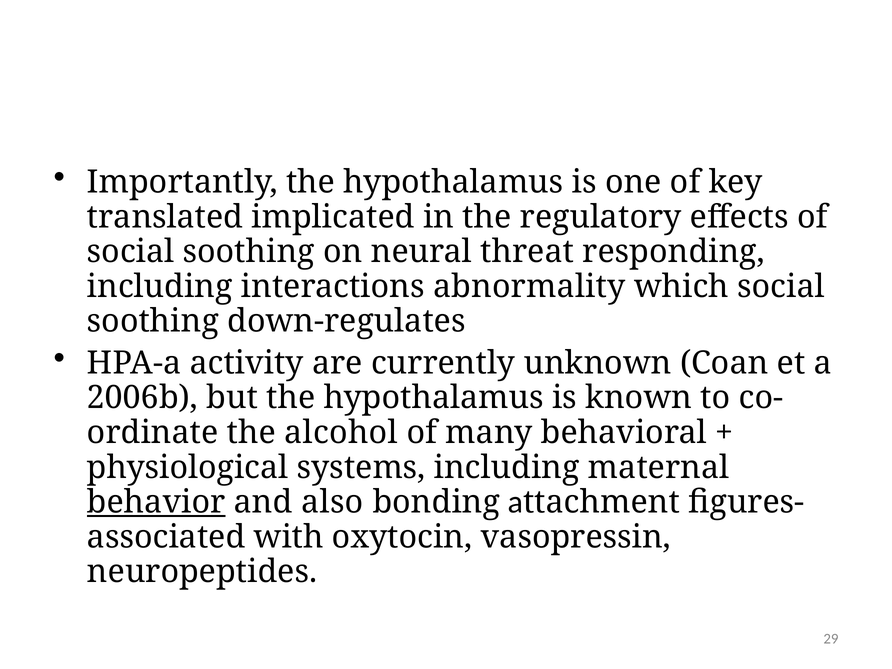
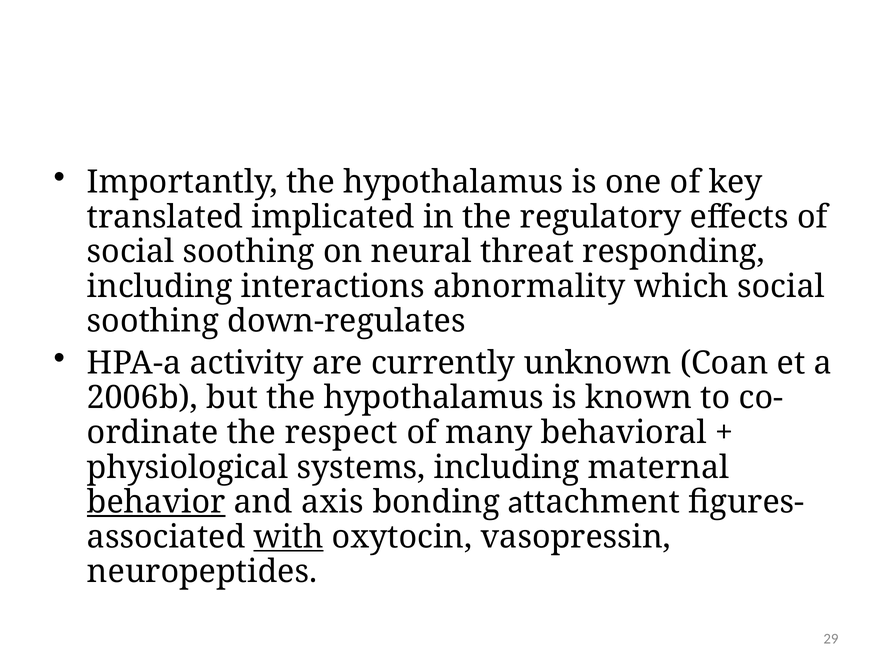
alcohol: alcohol -> respect (341, 433)
also: also -> axis (332, 502)
with underline: none -> present (289, 537)
